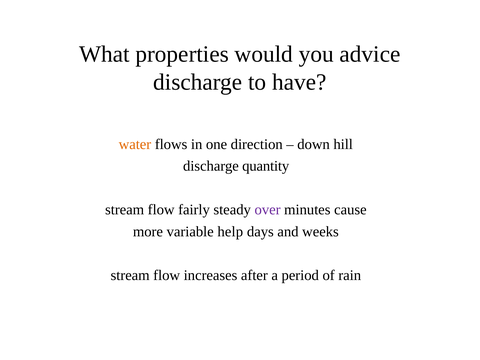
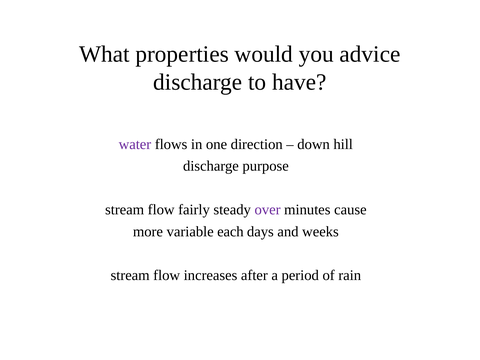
water colour: orange -> purple (135, 144)
quantity: quantity -> purpose (266, 166)
help: help -> each (230, 232)
